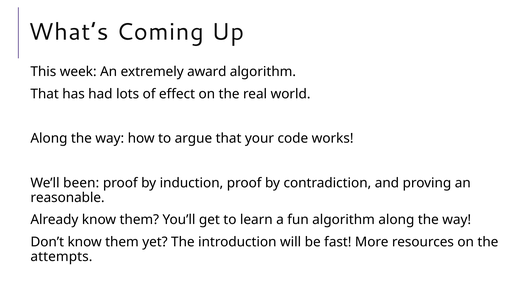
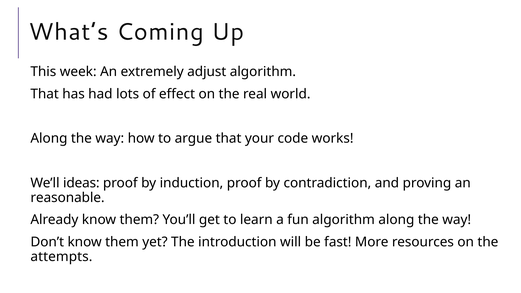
award: award -> adjust (207, 72)
been: been -> ideas (81, 183)
